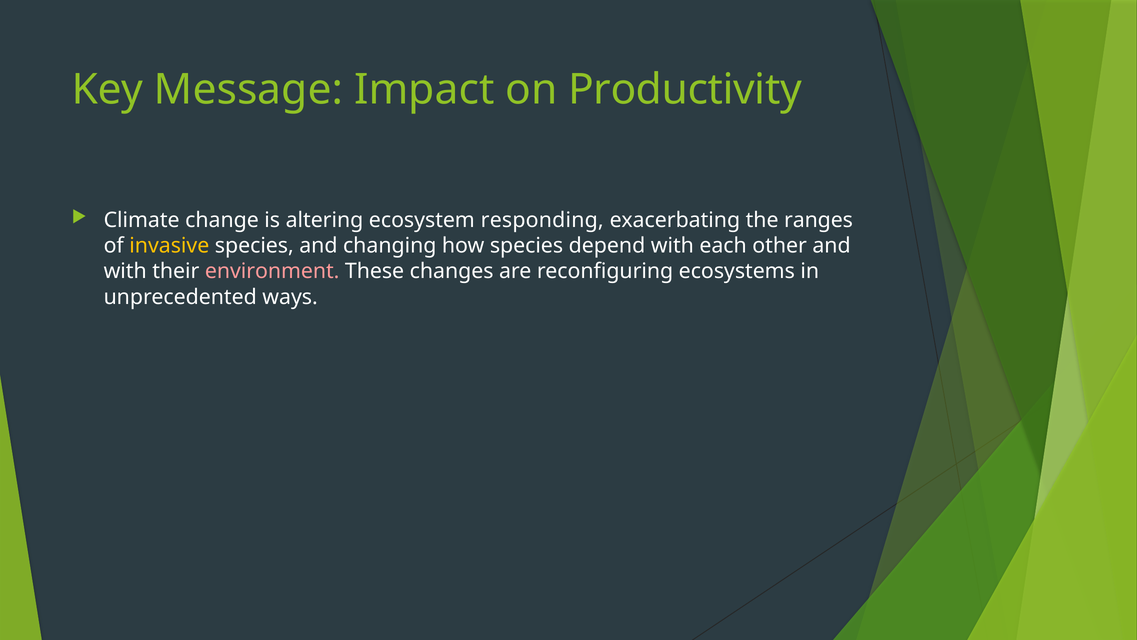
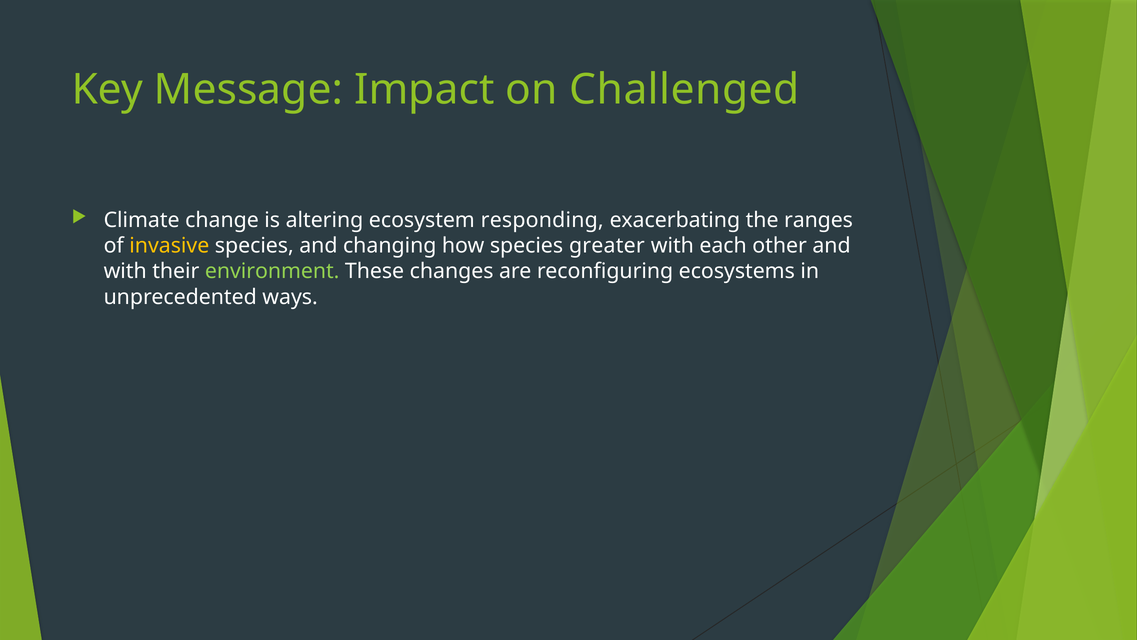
Productivity: Productivity -> Challenged (684, 90)
depend: depend -> greater (607, 246)
environment colour: pink -> light green (272, 271)
